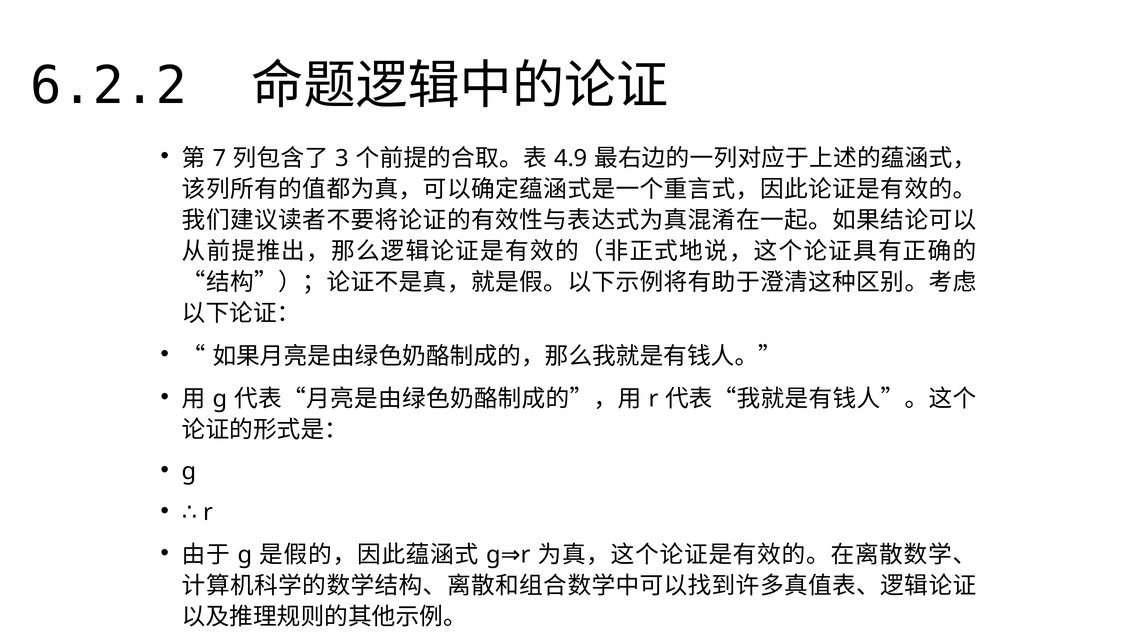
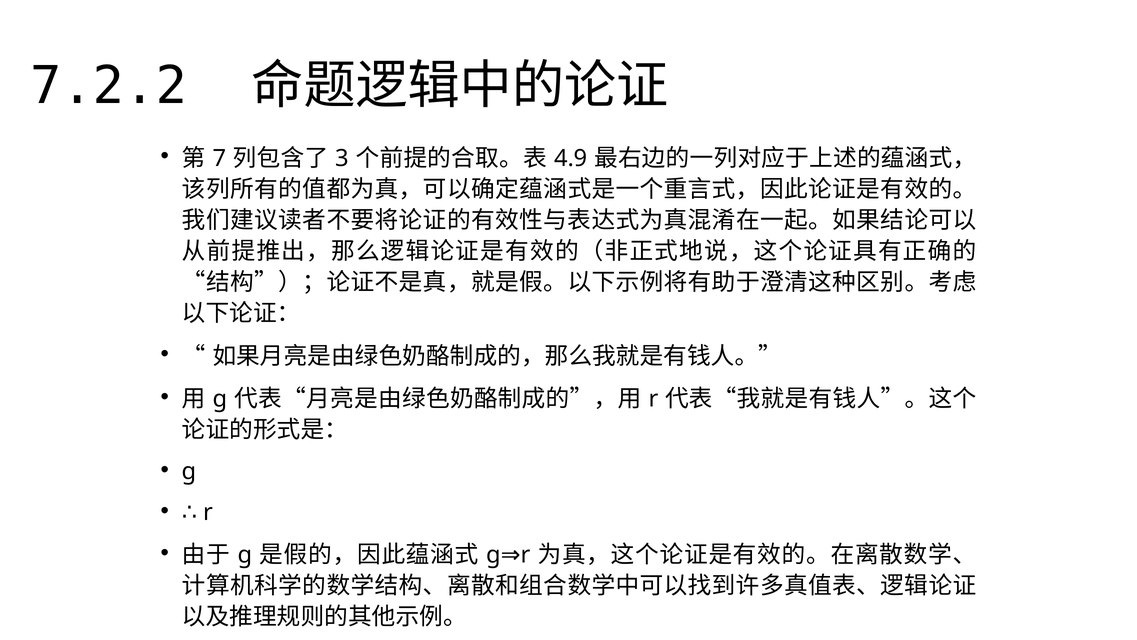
6.2.2: 6.2.2 -> 7.2.2 (109, 86)
